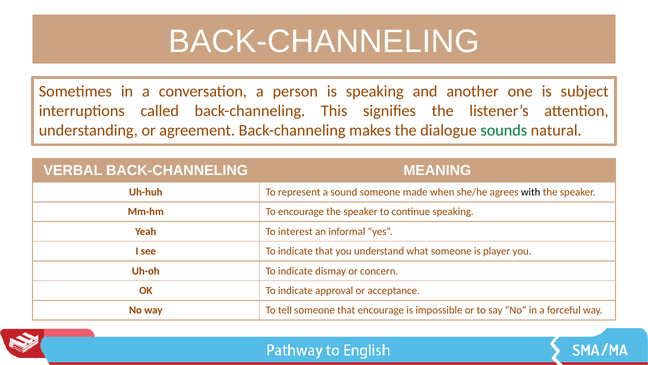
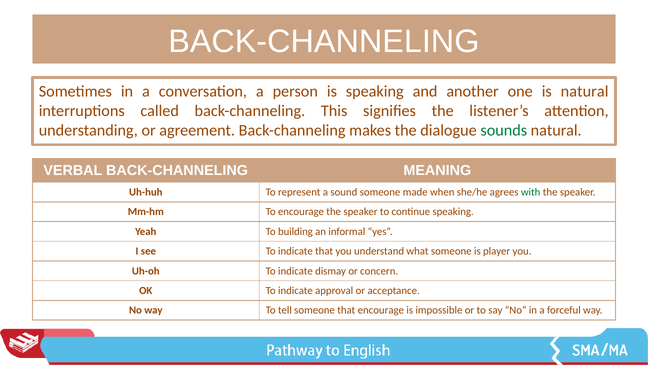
is subject: subject -> natural (585, 91)
with colour: black -> green (531, 192)
interest: interest -> building (295, 231)
